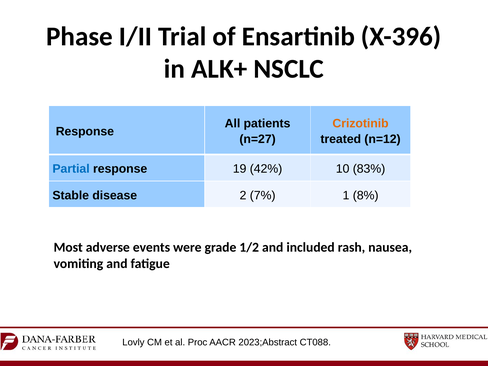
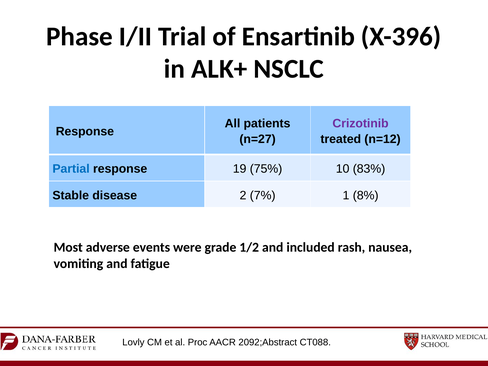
Crizotinib colour: orange -> purple (361, 124)
42%: 42% -> 75% (266, 169)
2023;Abstract: 2023;Abstract -> 2092;Abstract (268, 342)
